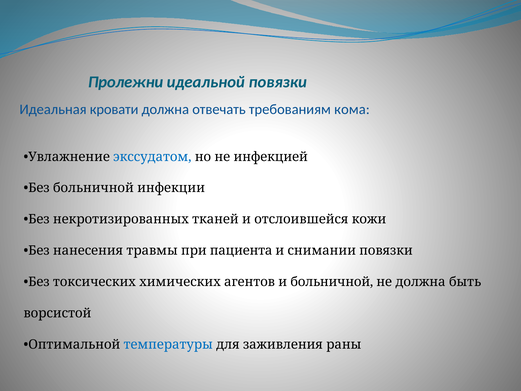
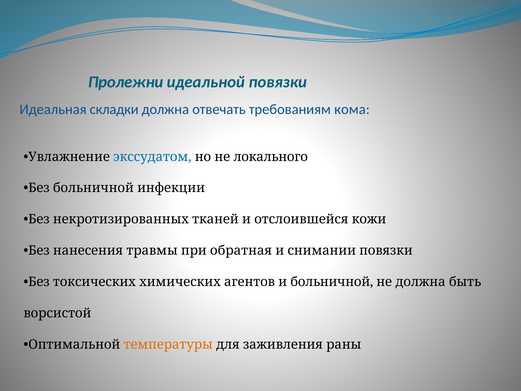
кровати: кровати -> складки (114, 109)
инфекцией: инфекцией -> локального (271, 157)
пациента: пациента -> обратная (241, 250)
температуры colour: blue -> orange (168, 344)
